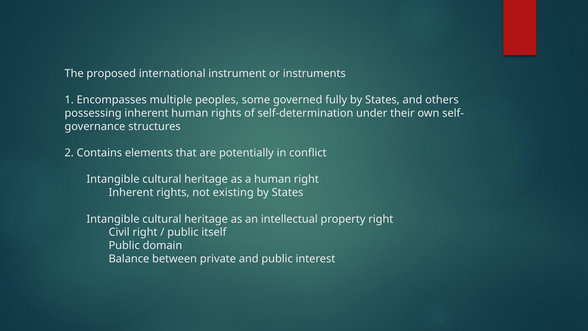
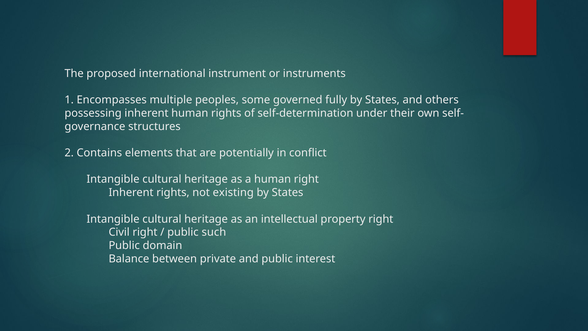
itself: itself -> such (214, 232)
